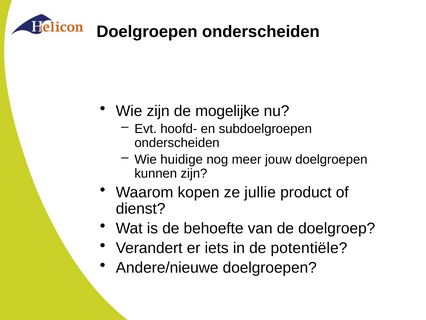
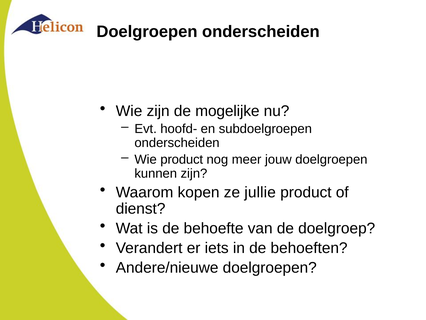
Wie huidige: huidige -> product (182, 159)
potentiële: potentiële -> behoeften (309, 248)
